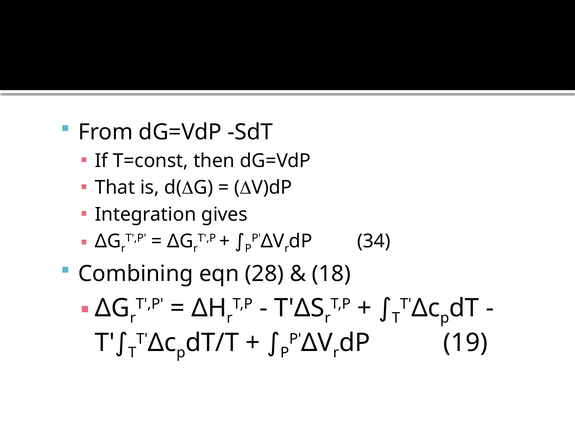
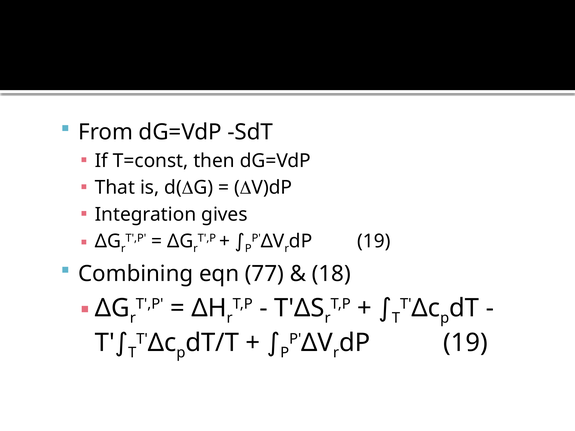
34: 34 -> 19 (374, 241)
28: 28 -> 77 (264, 274)
